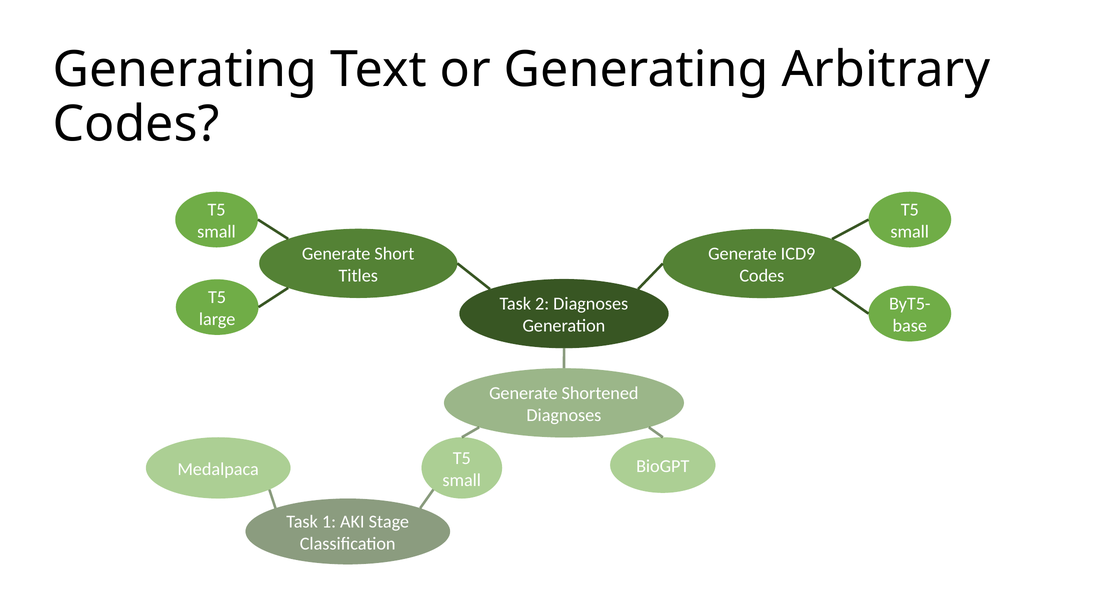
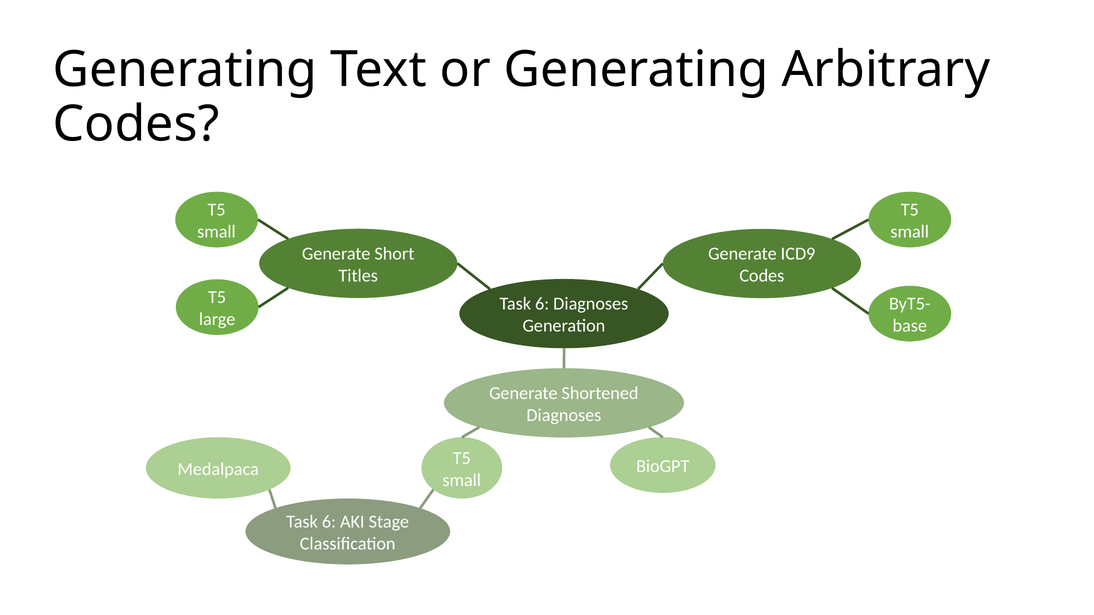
2: 2 -> 6 (542, 304)
1: 1 -> 6 (329, 522)
